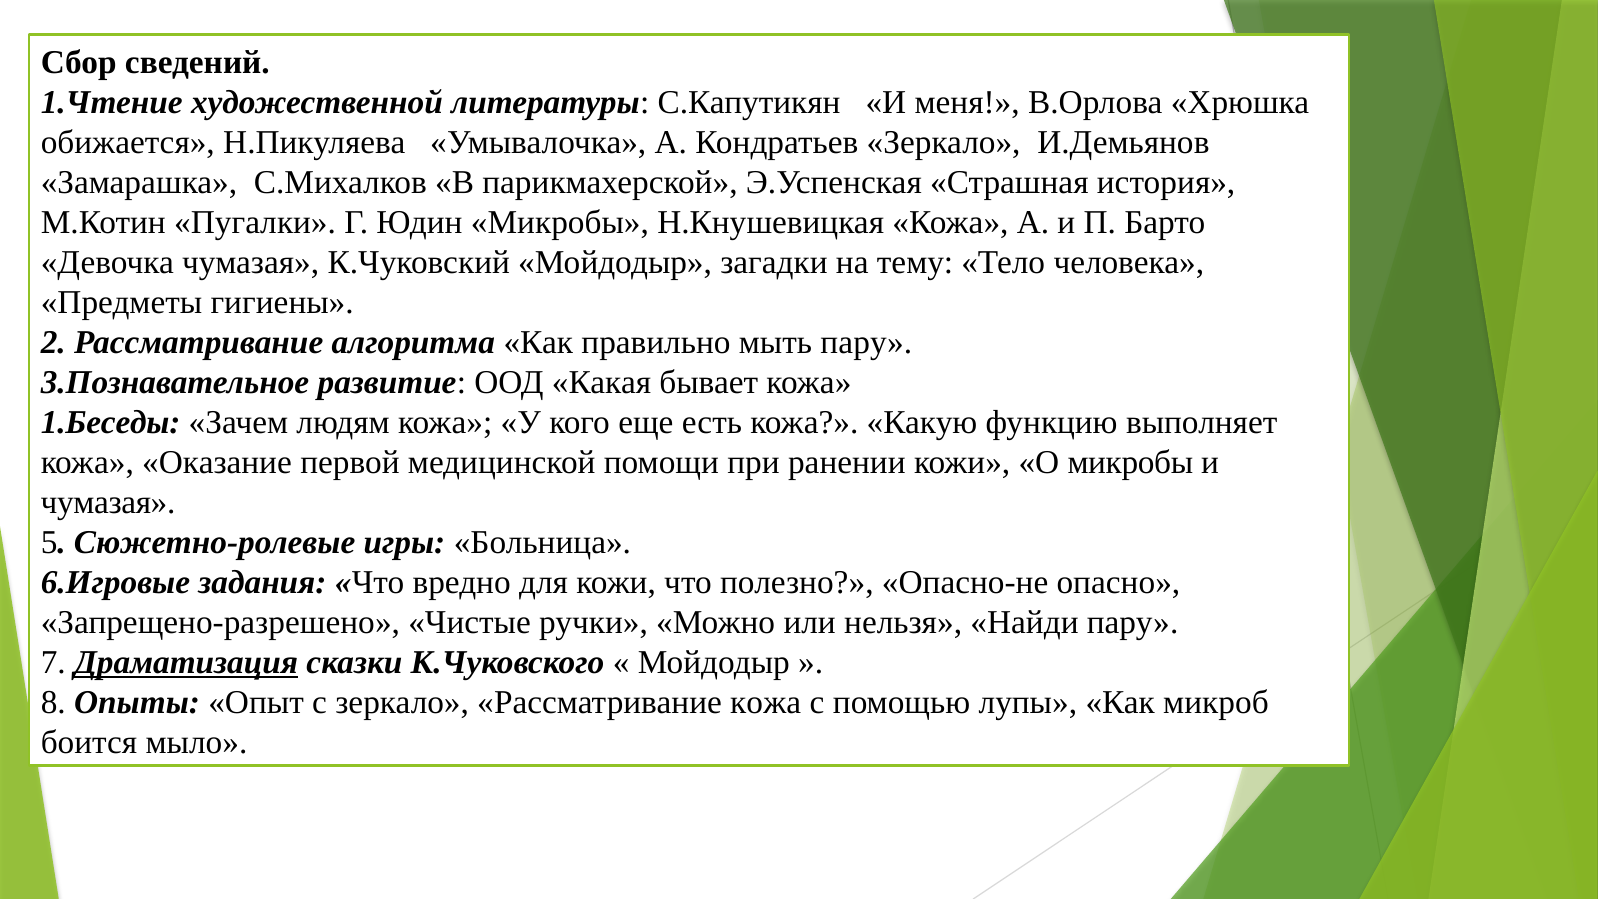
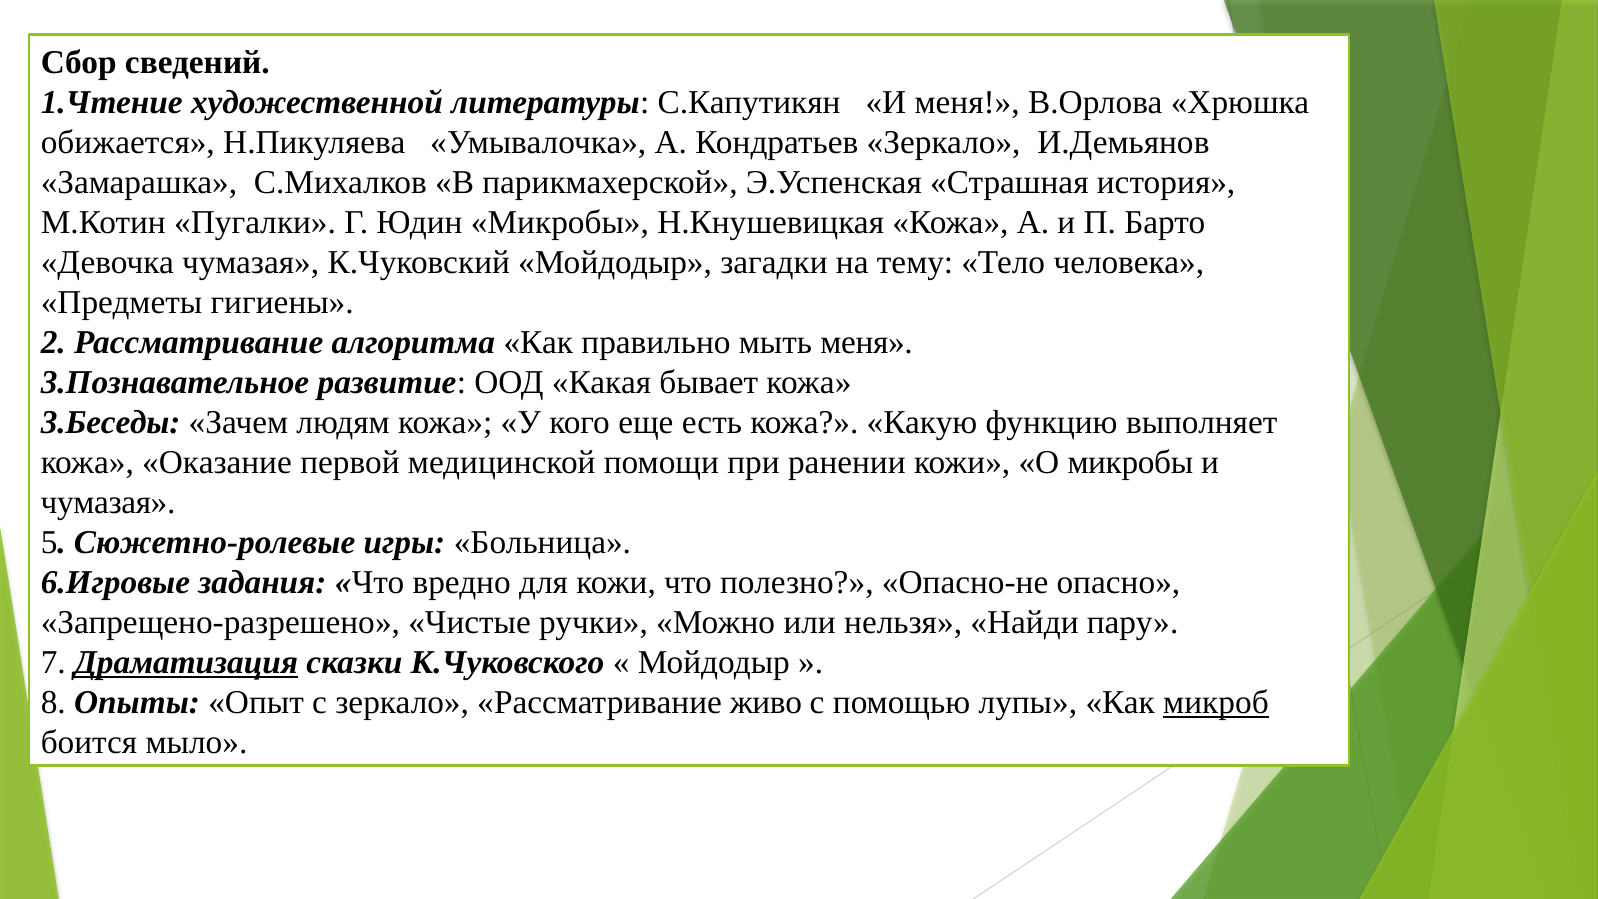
мыть пару: пару -> меня (867, 342)
1.Беседы: 1.Беседы -> 3.Беседы (111, 422)
Рассматривание кожа: кожа -> живо (766, 702)
микроб underline: none -> present (1216, 702)
